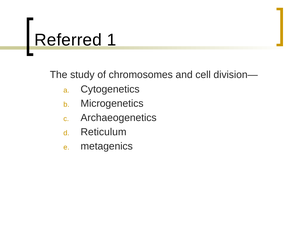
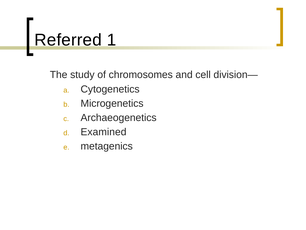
Reticulum: Reticulum -> Examined (104, 132)
